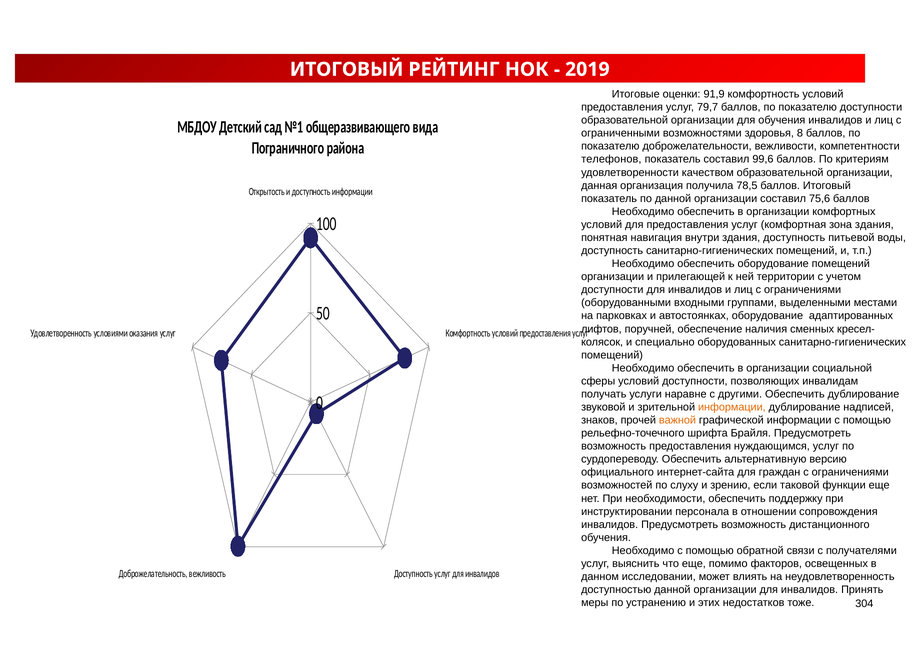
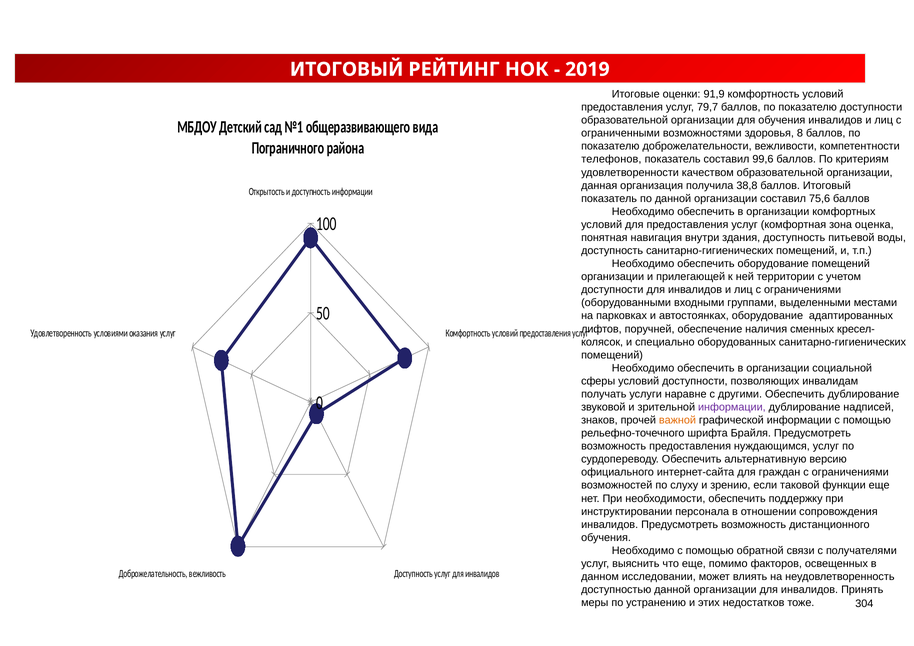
78,5: 78,5 -> 38,8 (747, 186)
зона здания: здания -> оценка (874, 225)
информации colour: orange -> purple (732, 407)
